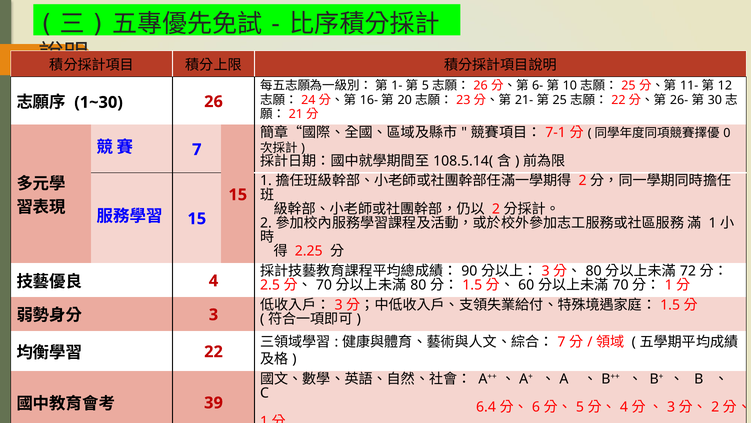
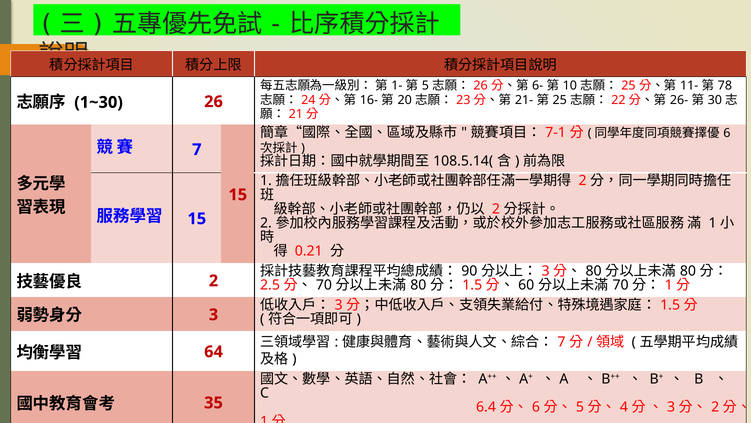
12: 12 -> 78 (725, 86)
0: 0 -> 6 (727, 133)
2.25: 2.25 -> 0.21 (309, 251)
72: 72 -> 80 (688, 271)
4: 4 -> 2 (214, 280)
22: 22 -> 64 (214, 351)
39: 39 -> 35 (214, 402)
